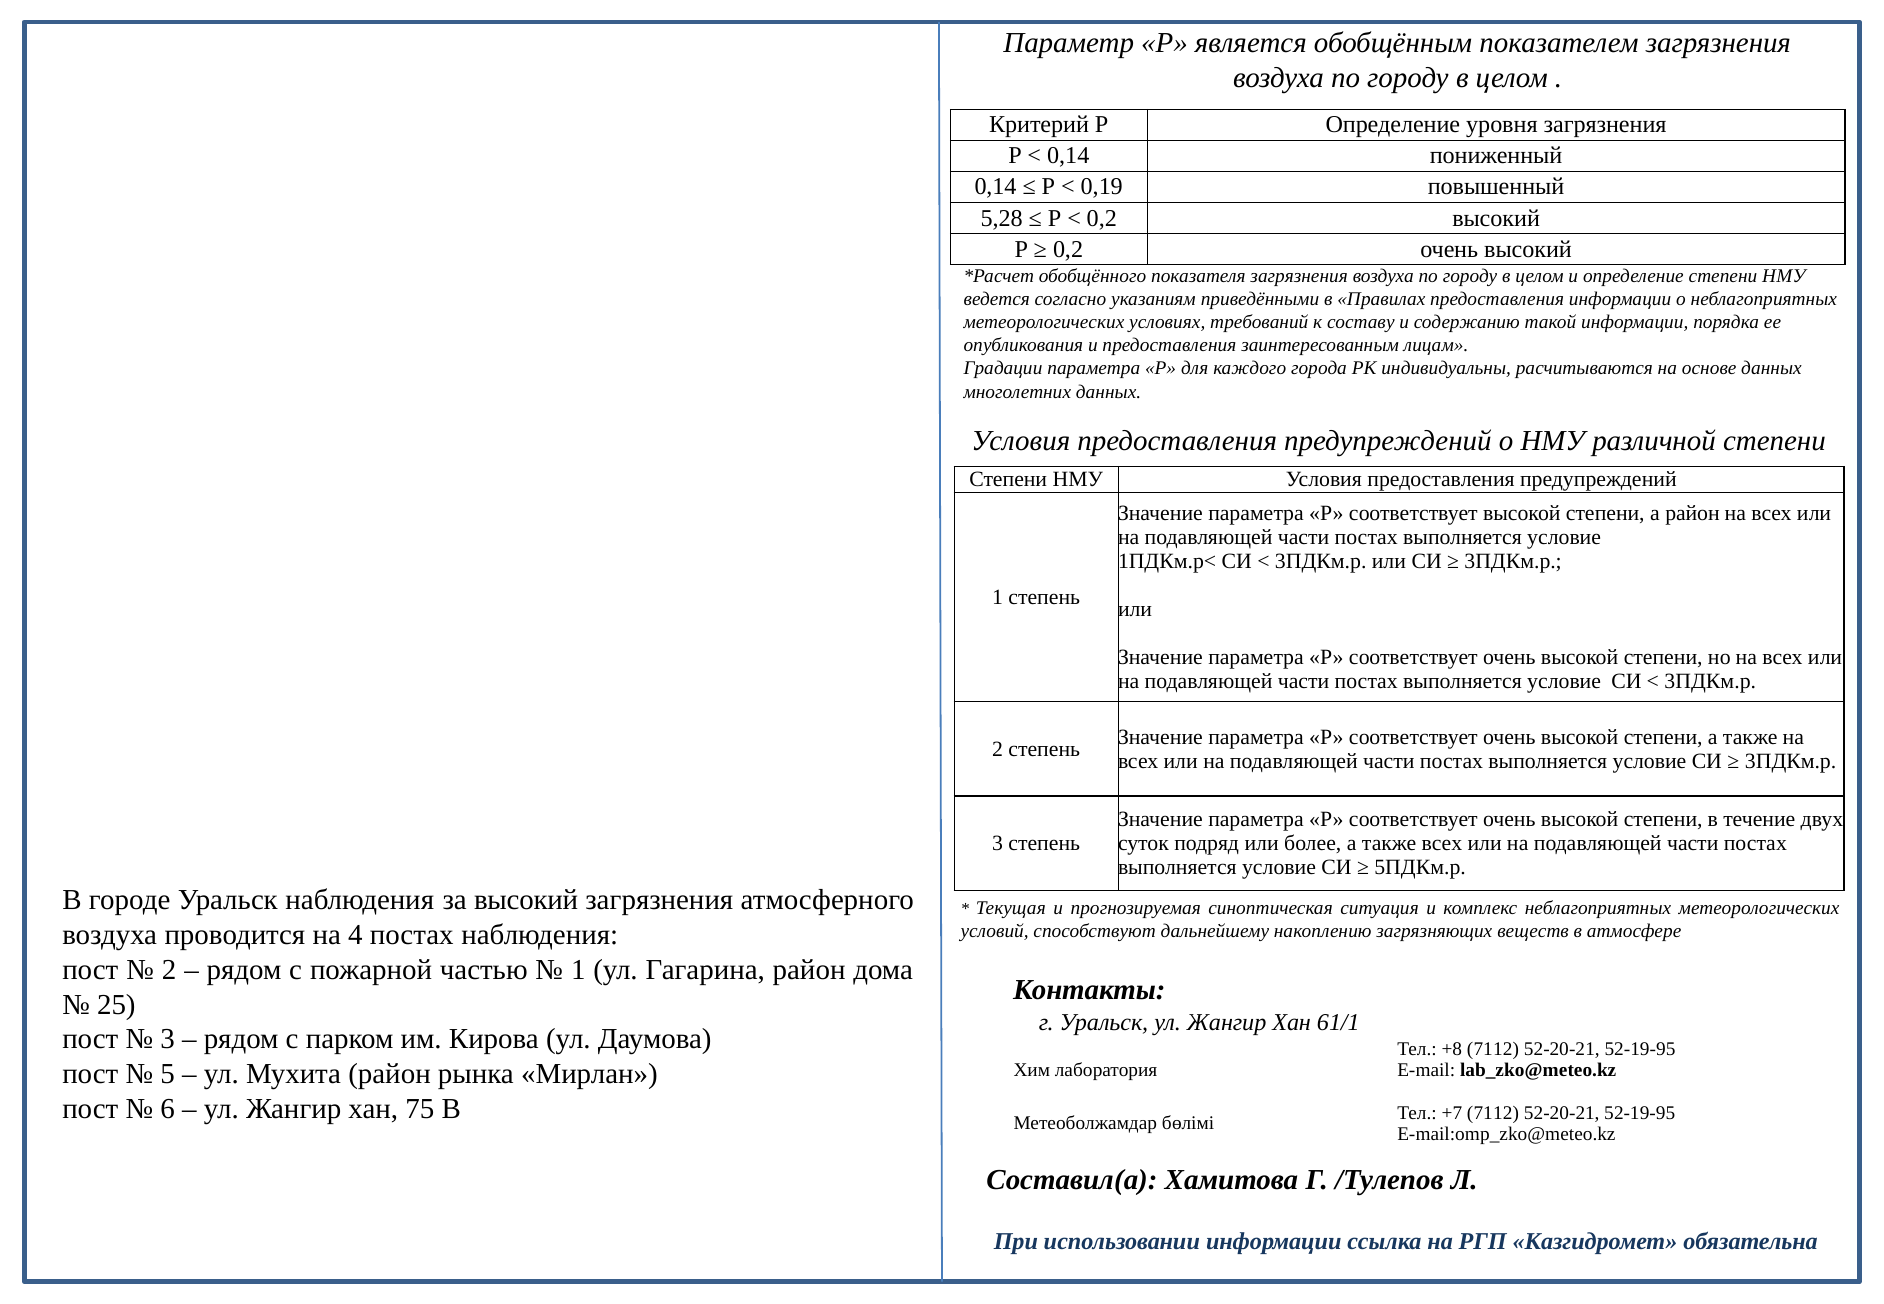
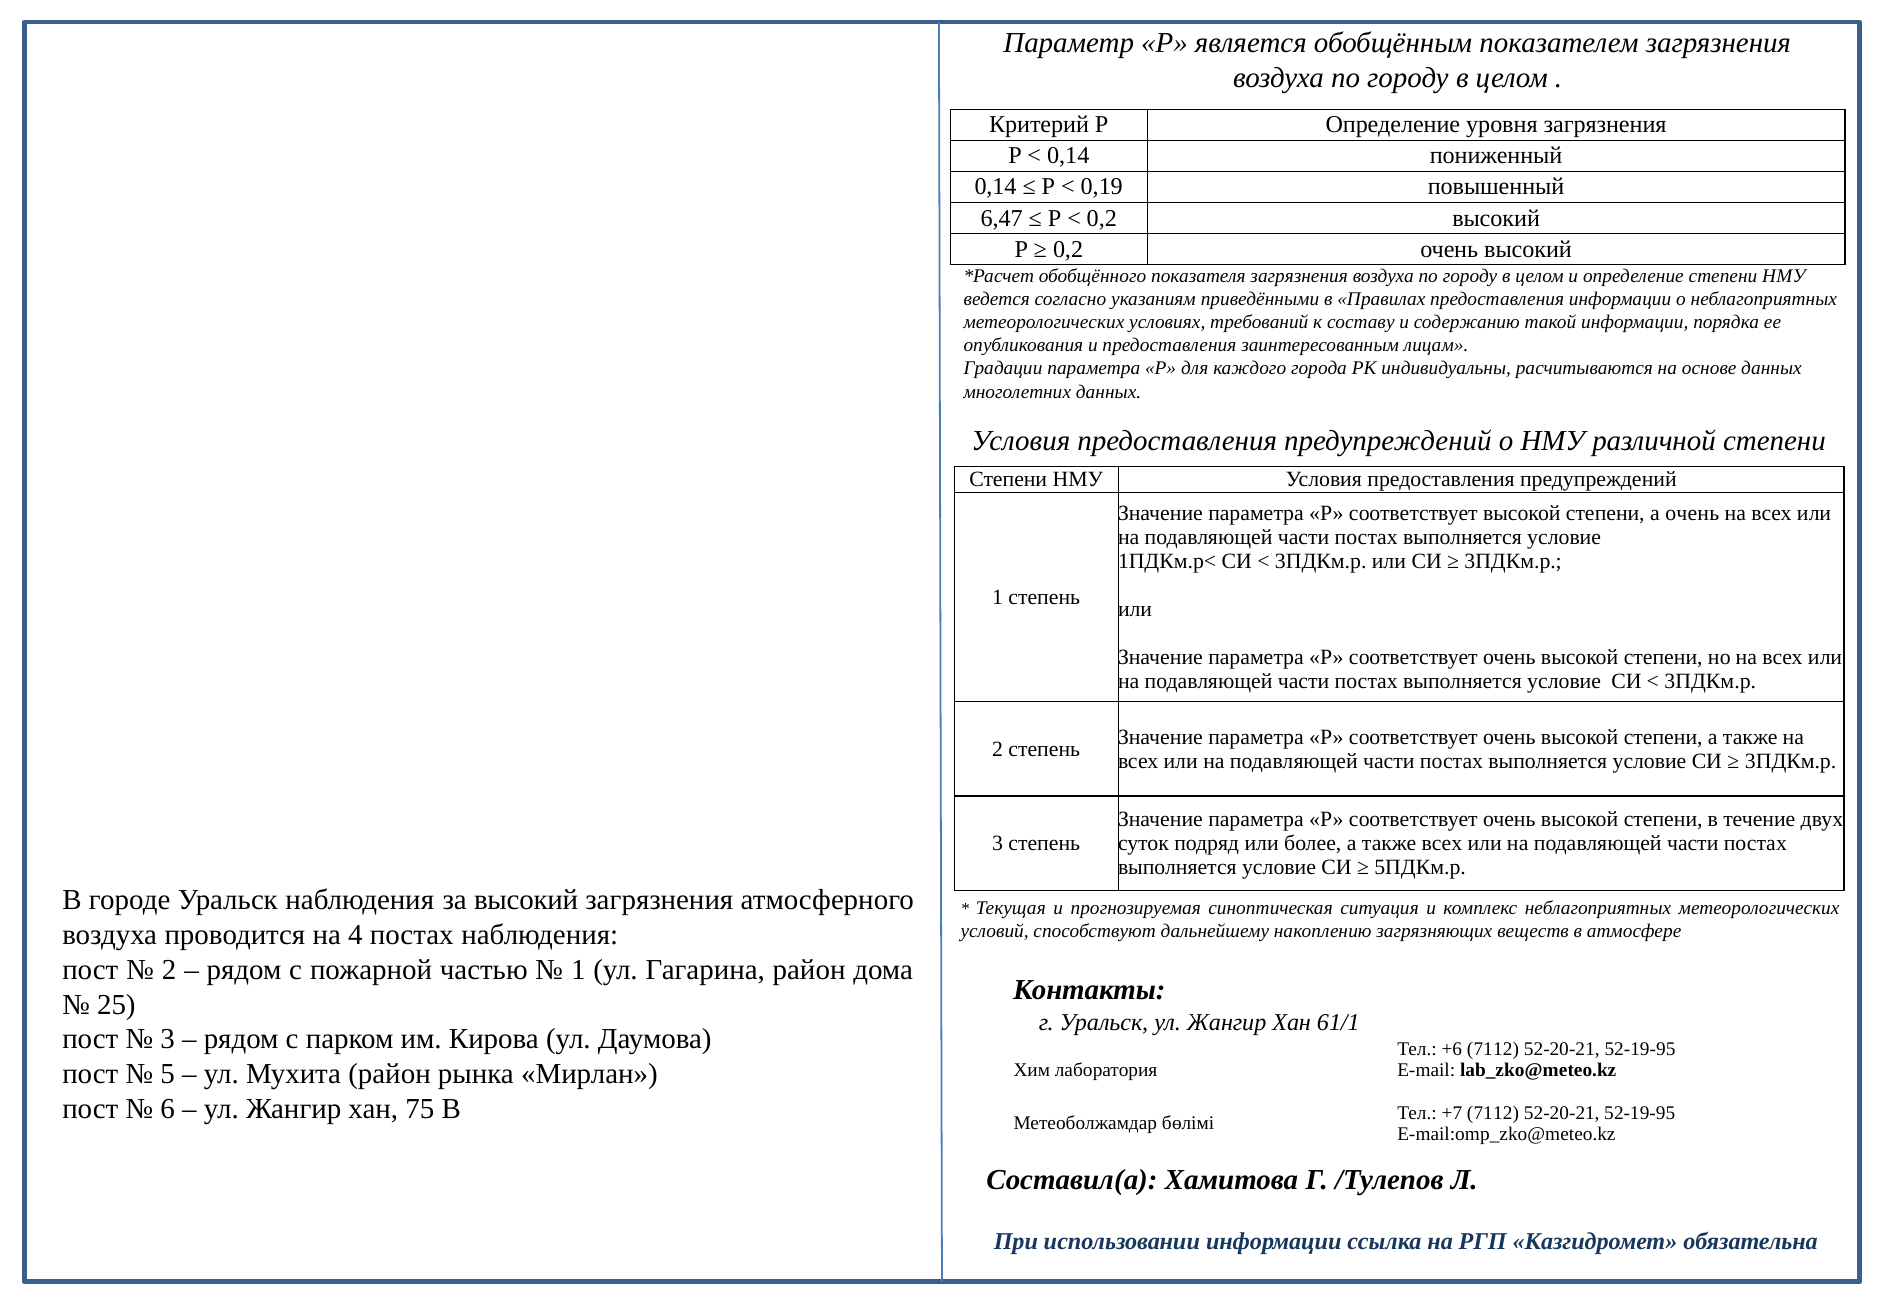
5,28: 5,28 -> 6,47 (1002, 218)
а район: район -> очень (1692, 513)
+8: +8 -> +6 (1452, 1049)
